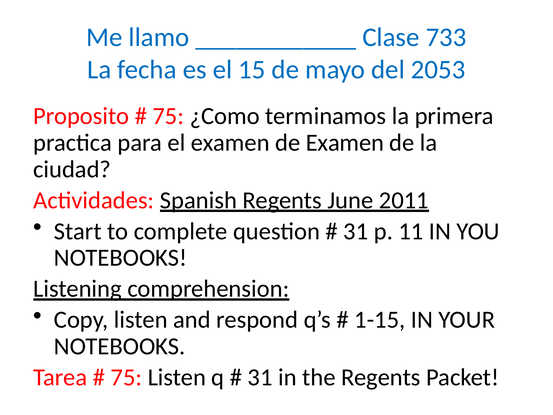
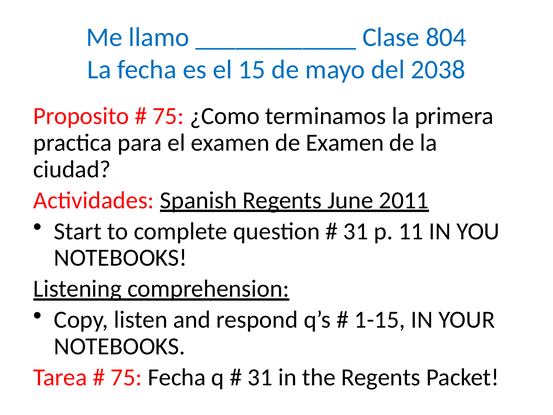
733: 733 -> 804 (446, 37)
2053: 2053 -> 2038 (438, 70)
75 Listen: Listen -> Fecha (177, 377)
